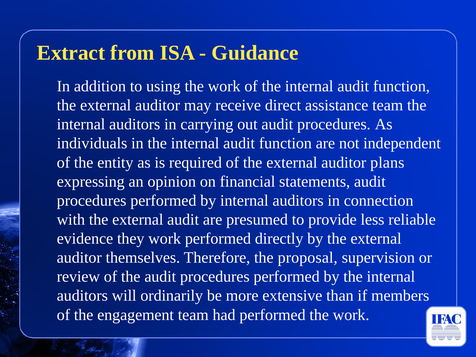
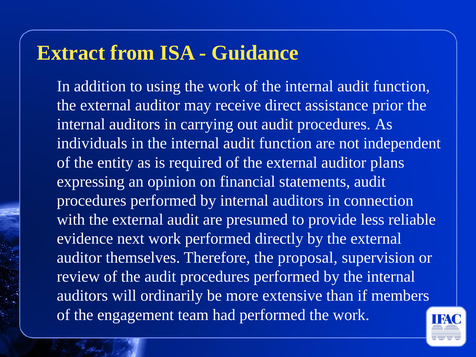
assistance team: team -> prior (388, 105)
they: they -> next (131, 239)
